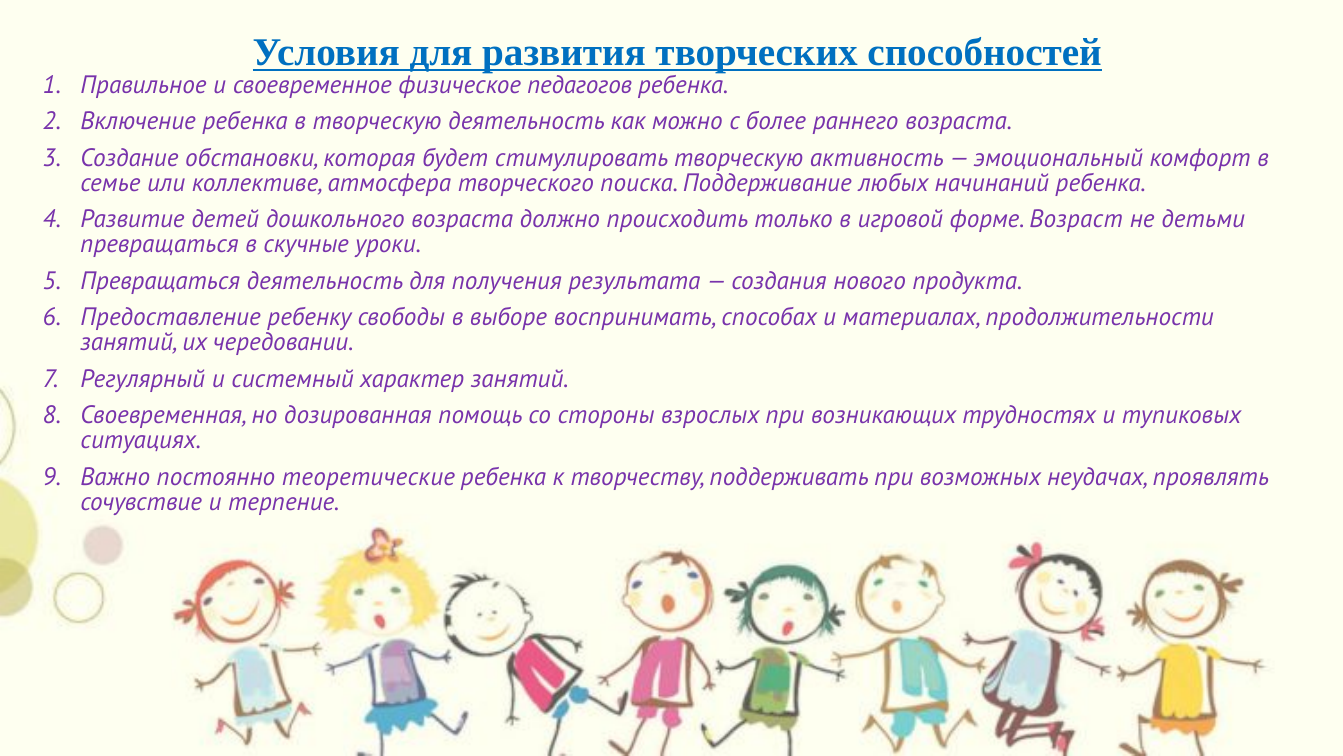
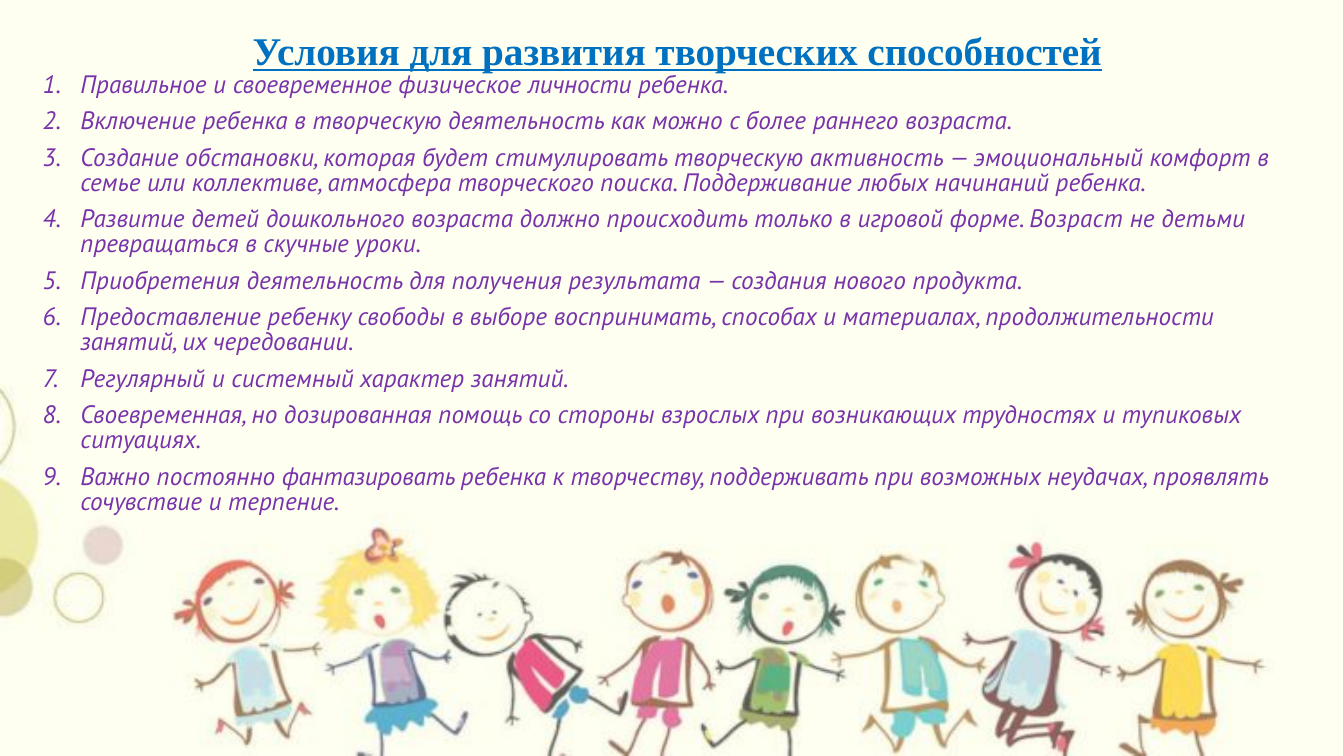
педагогов: педагогов -> личности (580, 85)
Превращаться: Превращаться -> Приобретения (160, 281)
теоретические: теоретические -> фантазировать (369, 477)
